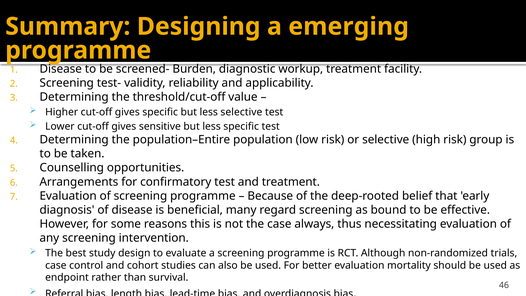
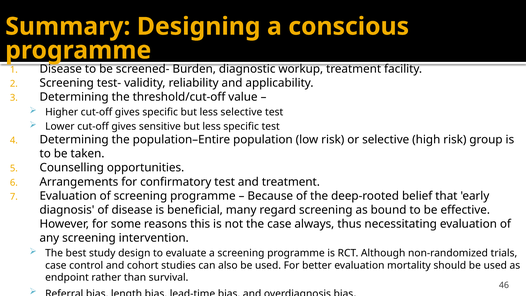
emerging: emerging -> conscious (349, 26)
